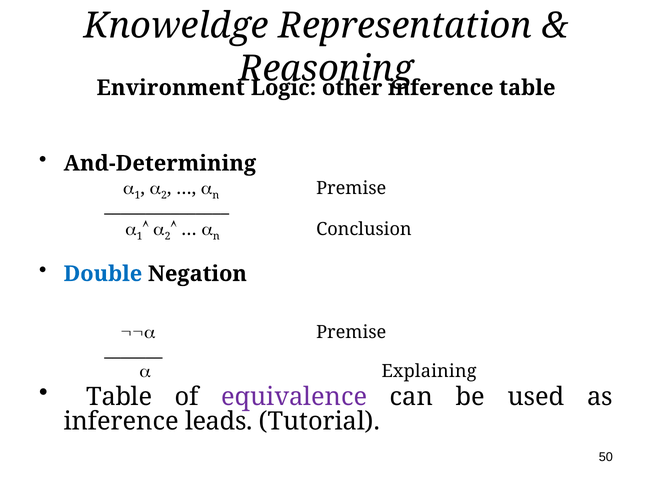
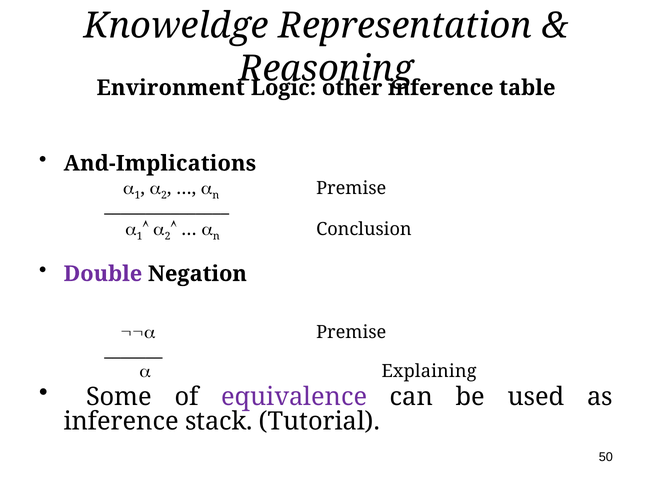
And-Determining: And-Determining -> And-Implications (160, 163)
Double colour: blue -> purple (103, 274)
Table: Table -> Some (119, 397)
leads: leads -> stack (219, 421)
